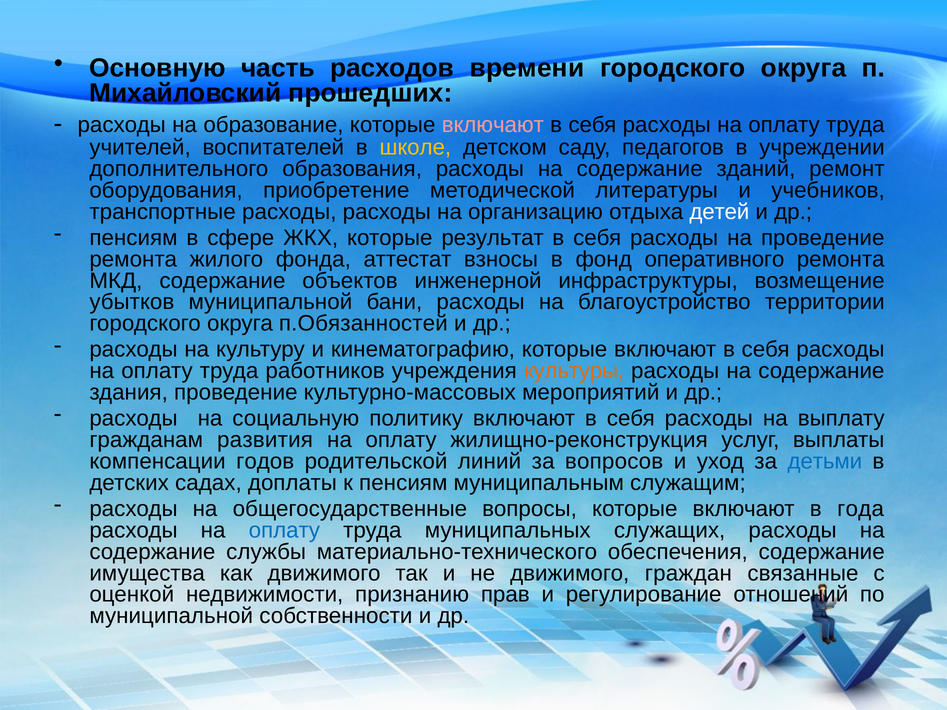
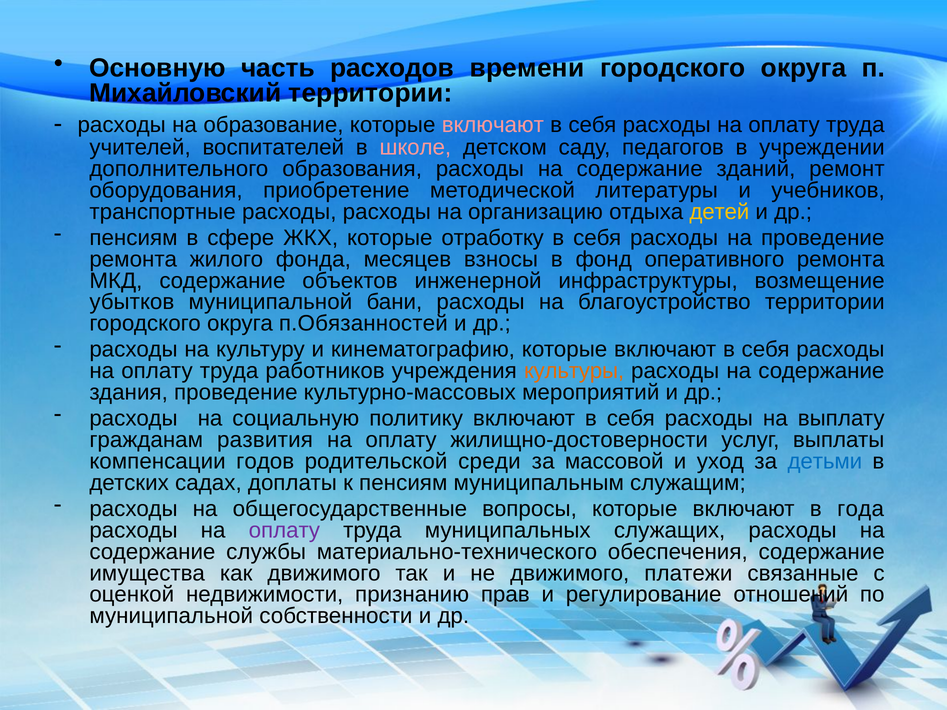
Михайловский прошедших: прошедших -> территории (370, 93)
школе colour: yellow -> pink (415, 147)
детей colour: white -> yellow (719, 212)
результат: результат -> отработку (493, 238)
аттестат: аттестат -> месяцев (407, 259)
жилищно-реконструкция: жилищно-реконструкция -> жилищно-достоверности (579, 440)
линий: линий -> среди (489, 461)
вопросов: вопросов -> массовой (614, 461)
оплату colour: blue -> purple (284, 530)
граждан: граждан -> платежи (688, 573)
